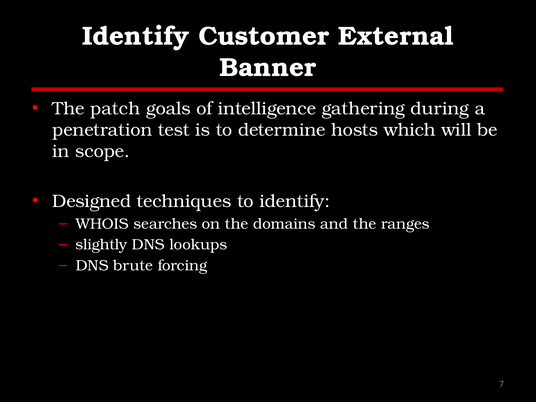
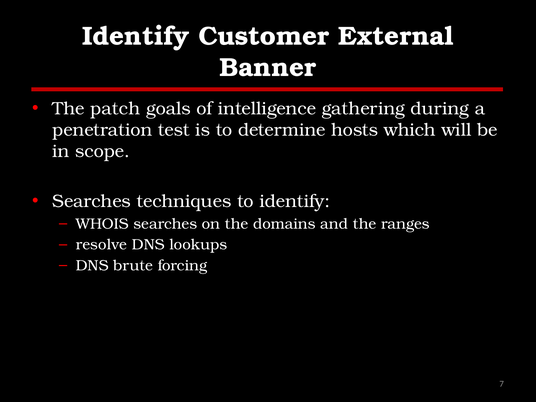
Designed: Designed -> Searches (92, 201)
slightly: slightly -> resolve (101, 245)
